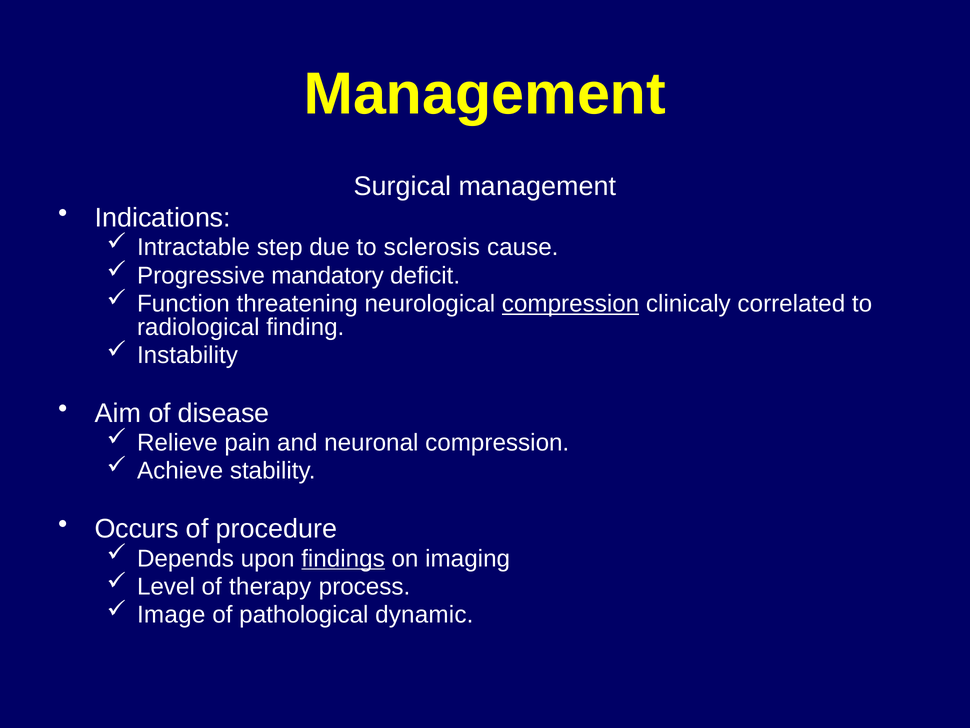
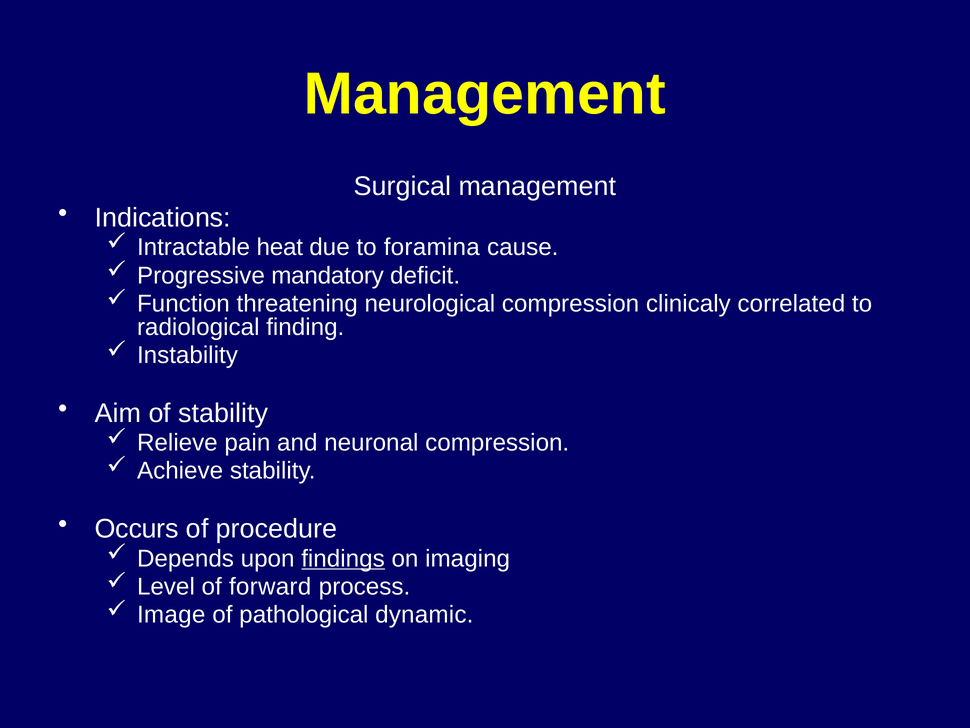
step: step -> heat (280, 247)
sclerosis: sclerosis -> foramina (432, 247)
compression underline: present -> none (571, 304)
of disease: disease -> stability (223, 413)
therapy: therapy -> forward (270, 586)
